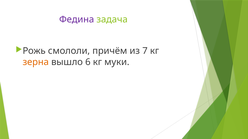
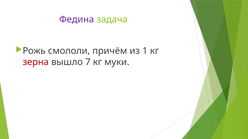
7: 7 -> 1 (145, 51)
зерна colour: orange -> red (36, 62)
6: 6 -> 7 (88, 62)
